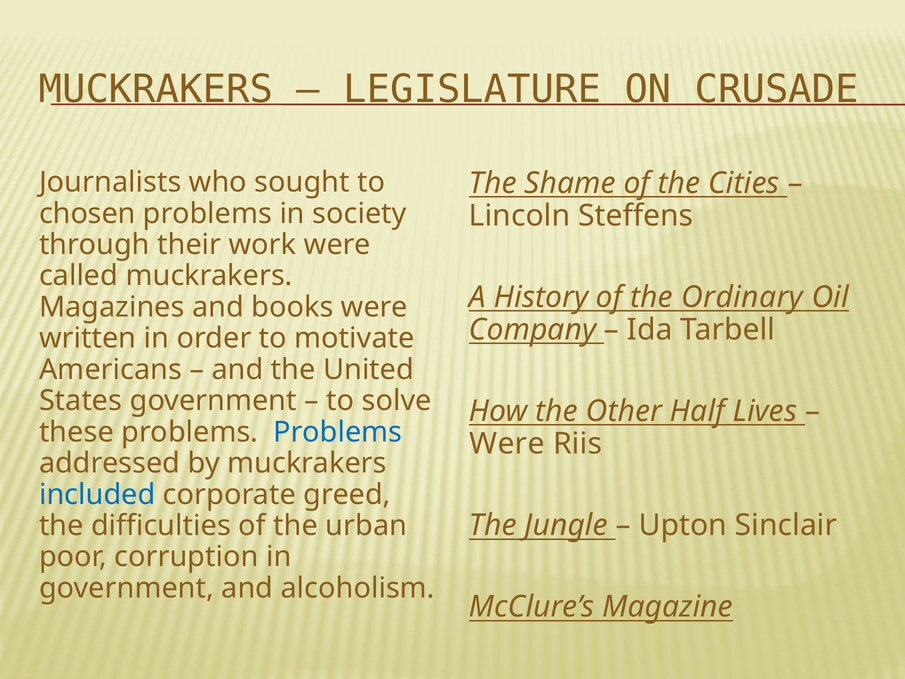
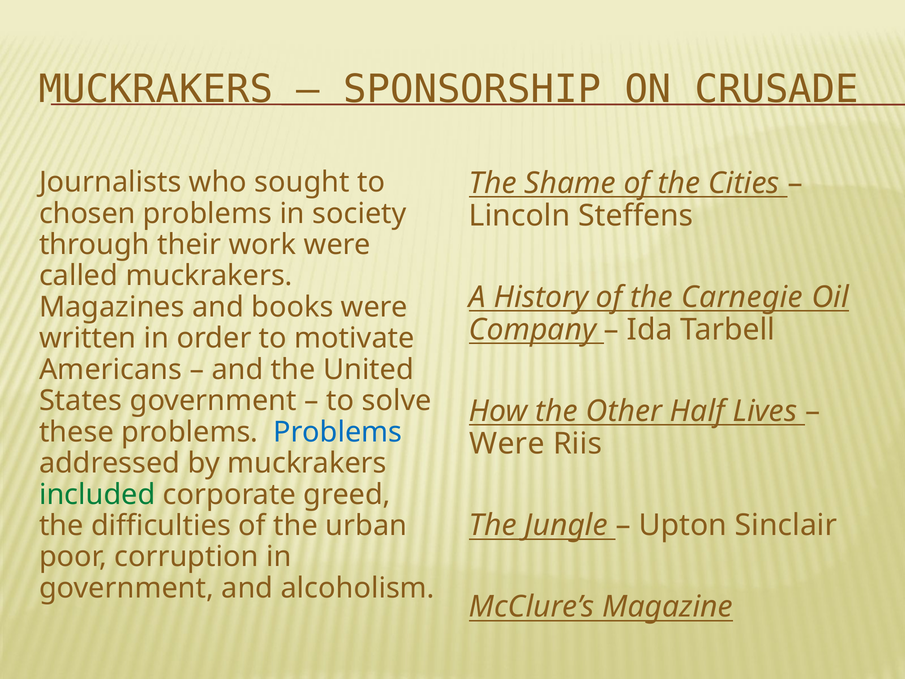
LEGISLATURE: LEGISLATURE -> SPONSORSHIP (472, 90)
Ordinary: Ordinary -> Carnegie (742, 297)
included colour: blue -> green (97, 494)
